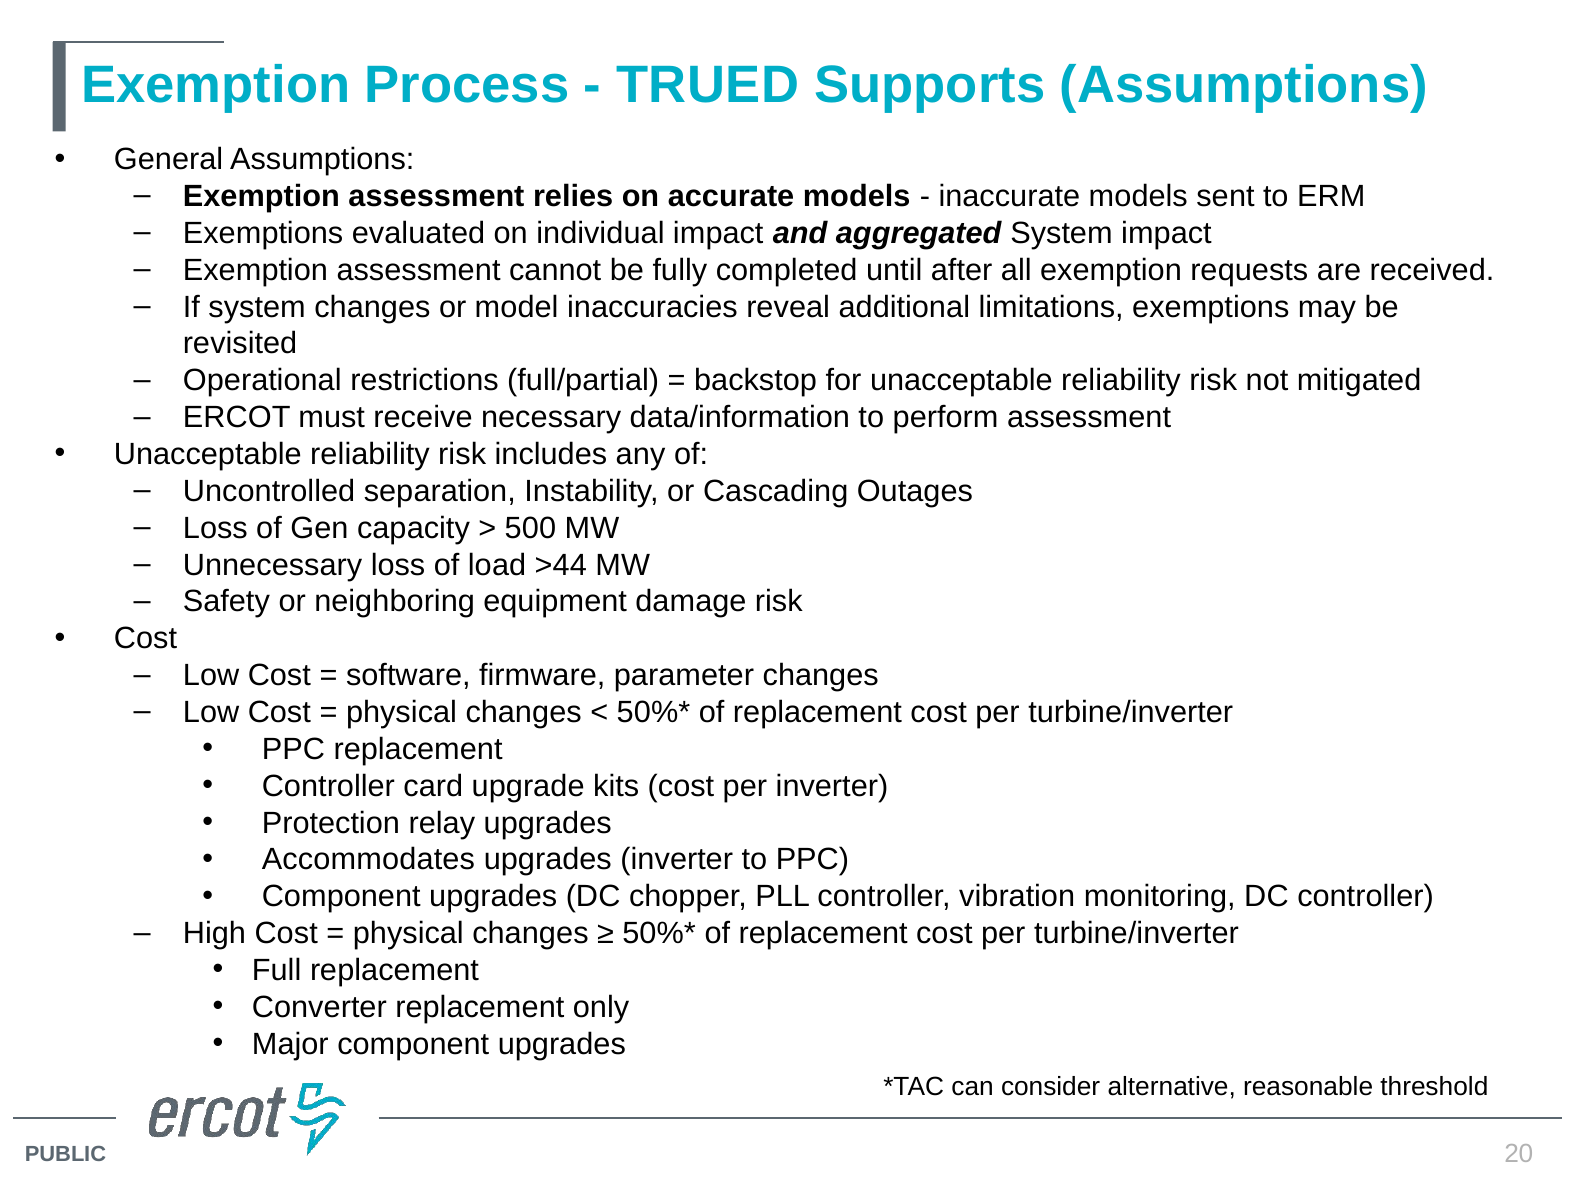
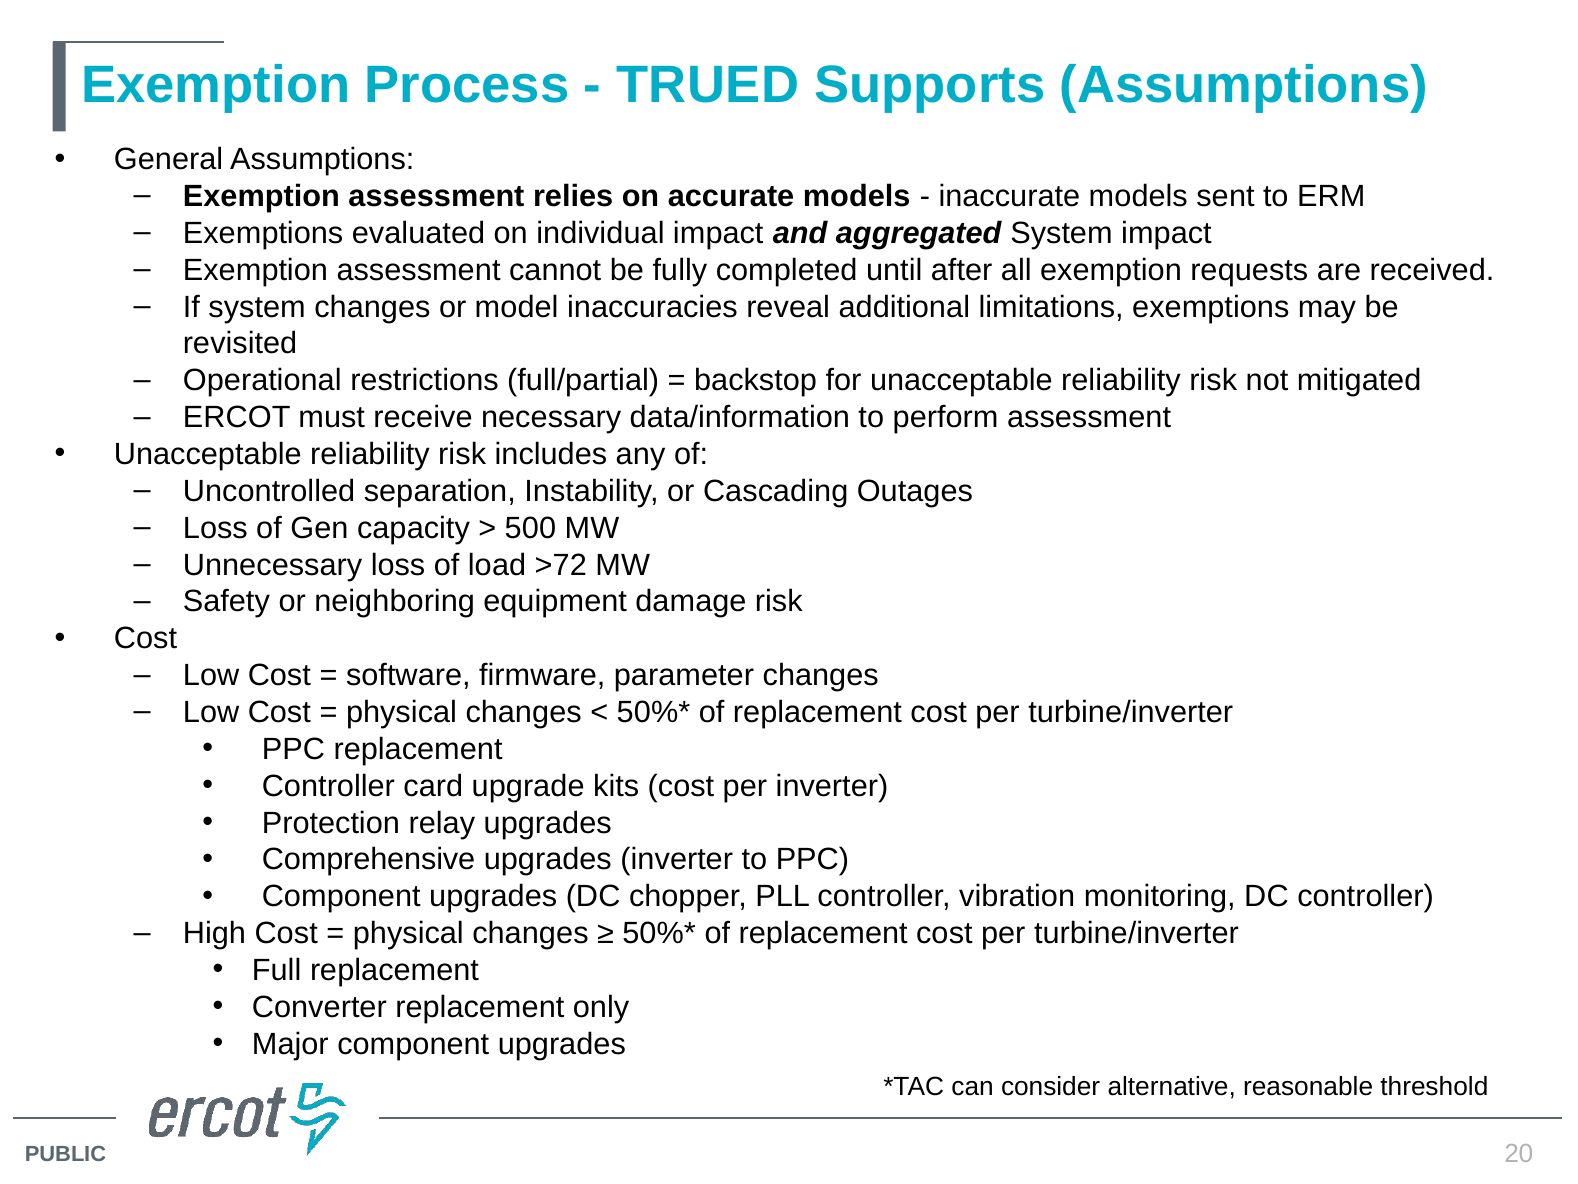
>44: >44 -> >72 (561, 565)
Accommodates: Accommodates -> Comprehensive (369, 859)
